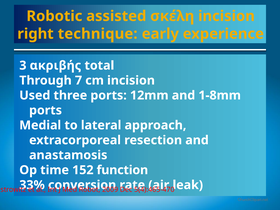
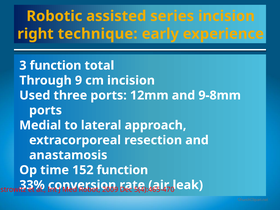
σκέλη: σκέλη -> series (172, 16)
3 ακριβής: ακριβής -> function (56, 65)
7: 7 -> 9 (79, 80)
1-8mm: 1-8mm -> 9-8mm (220, 95)
